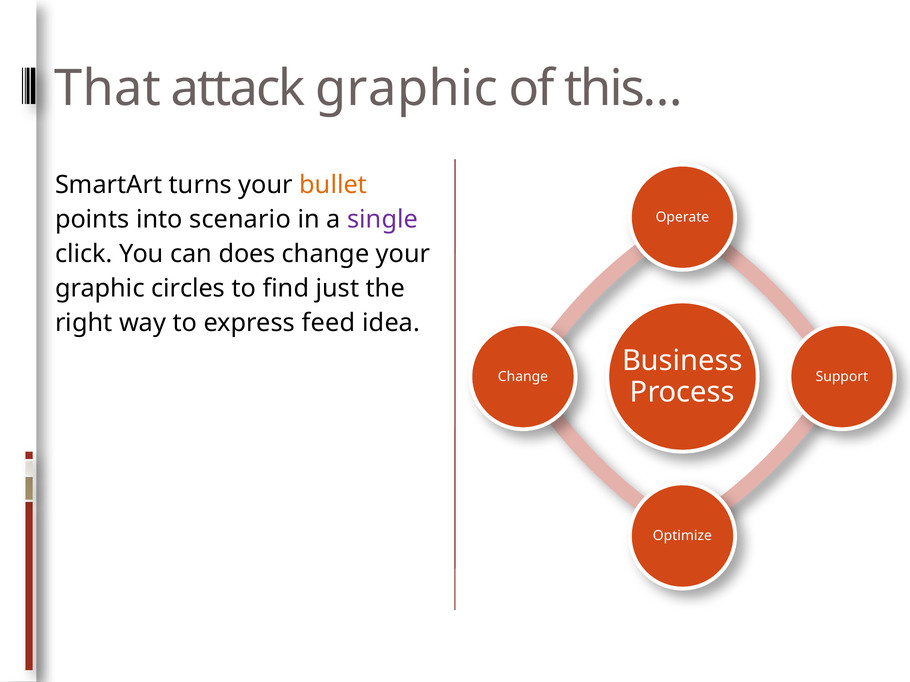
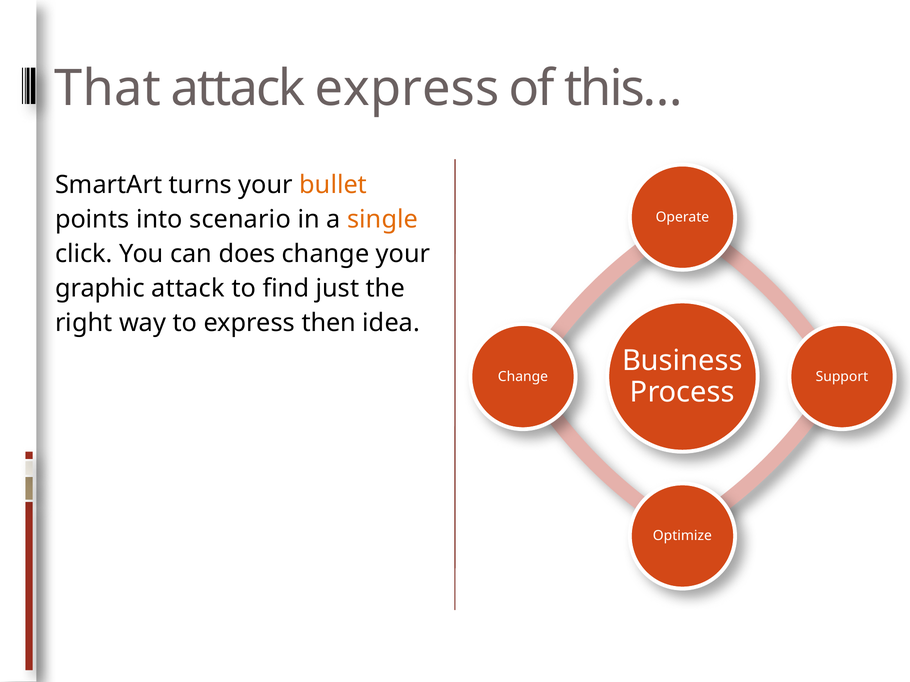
attack graphic: graphic -> express (407, 89)
single colour: purple -> orange (383, 219)
graphic circles: circles -> attack (188, 289)
feed: feed -> then (329, 323)
